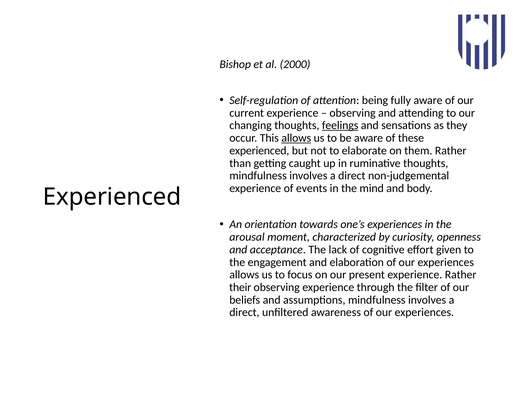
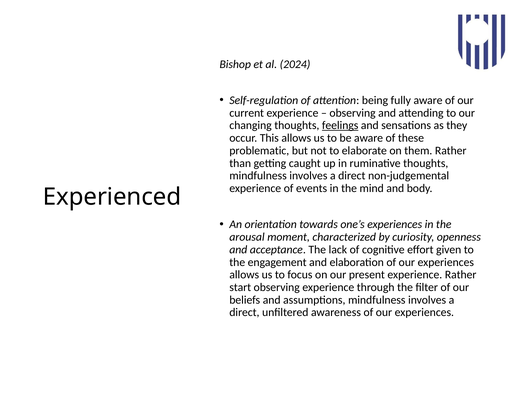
2000: 2000 -> 2024 (295, 64)
allows underline: present -> none (296, 138)
experienced: experienced -> problematic (259, 151)
their: their -> start (240, 287)
